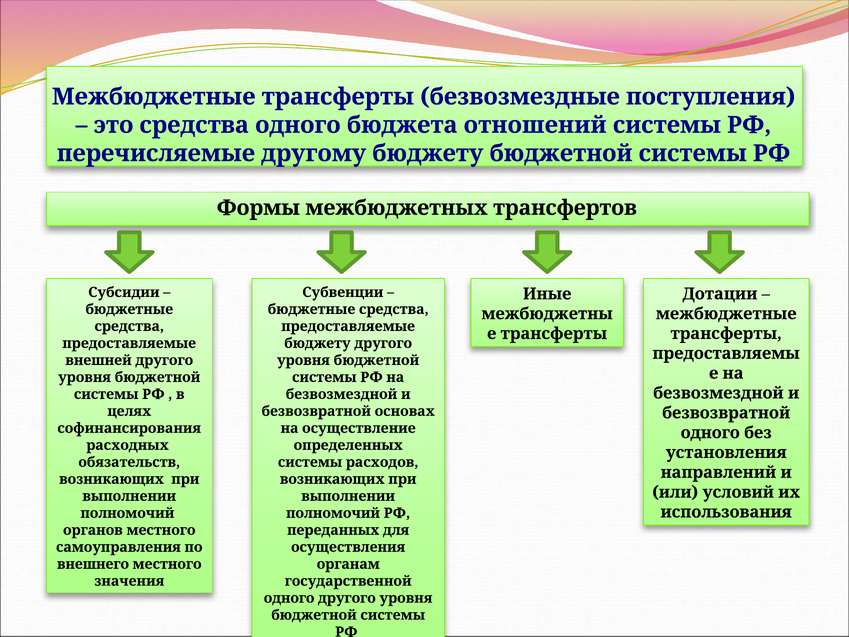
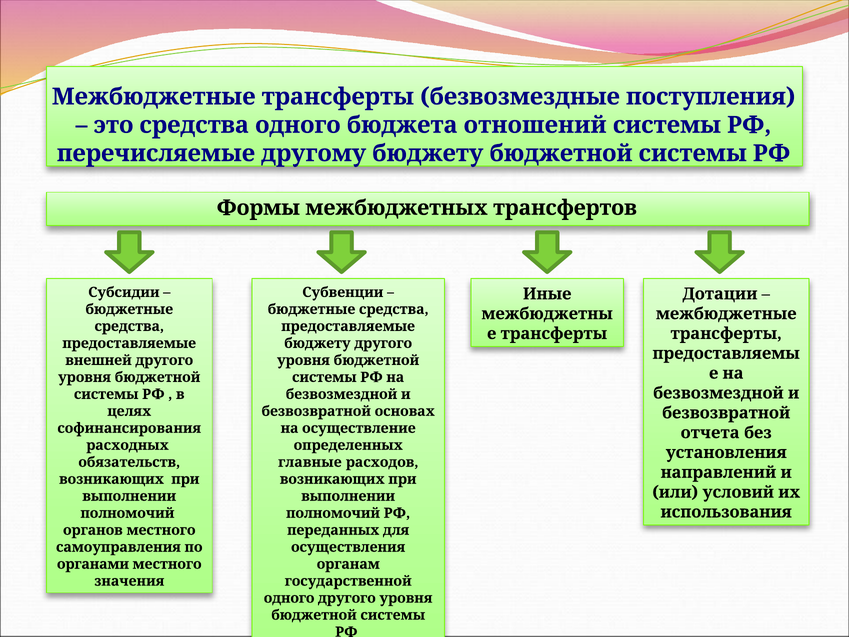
одного: одного -> отчета (710, 433)
системы: системы -> главные (310, 462)
внешнего: внешнего -> органами (93, 564)
